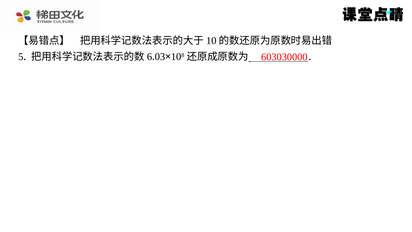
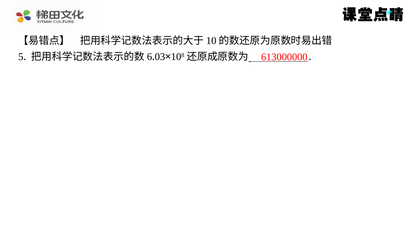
603030000: 603030000 -> 613000000 (284, 57)
